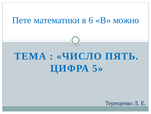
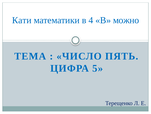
Пете: Пете -> Кати (22, 20)
6: 6 -> 4 (91, 20)
